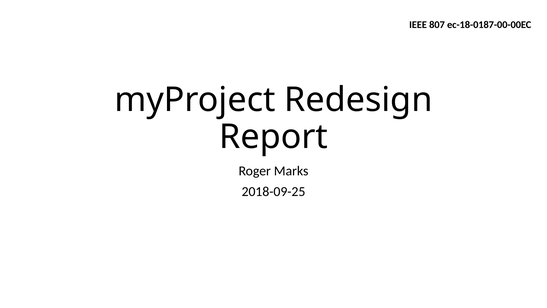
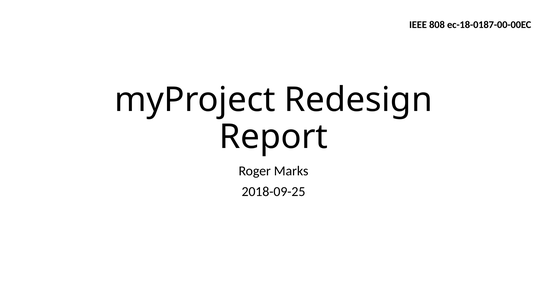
807: 807 -> 808 (437, 25)
